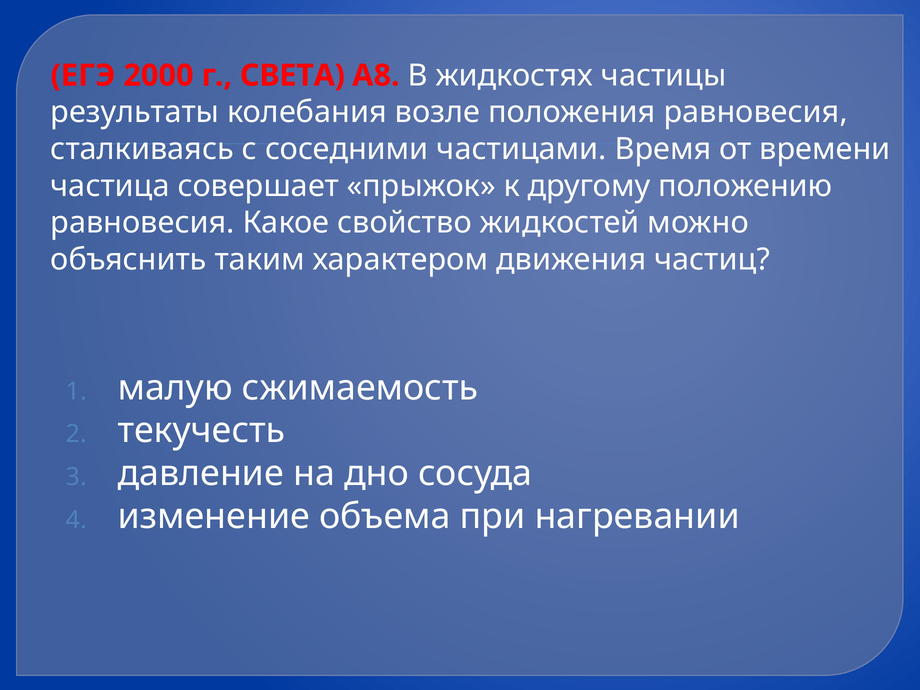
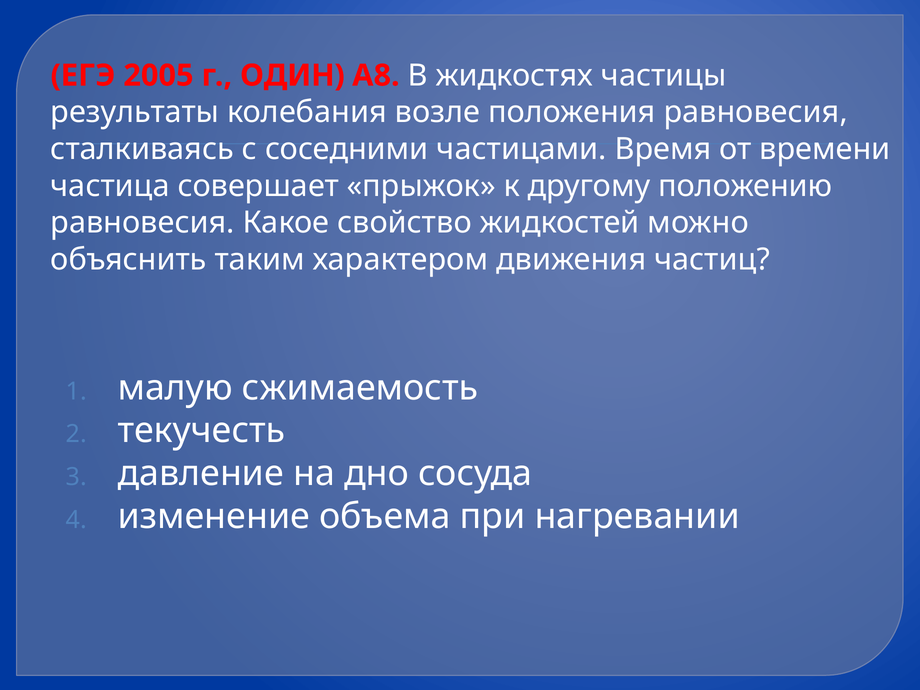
2000: 2000 -> 2005 (158, 76)
СВЕТА: СВЕТА -> ОДИН (292, 76)
